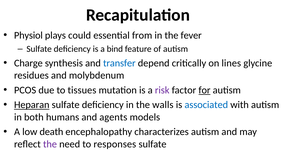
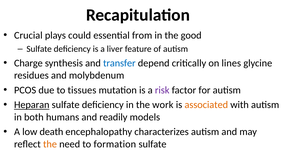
Physiol: Physiol -> Crucial (28, 35)
fever: fever -> good (191, 35)
bind: bind -> liver (115, 49)
for underline: present -> none (204, 90)
walls: walls -> work (163, 105)
associated colour: blue -> orange (206, 105)
agents: agents -> readily (113, 117)
the colour: purple -> orange (50, 144)
responses: responses -> formation (115, 144)
